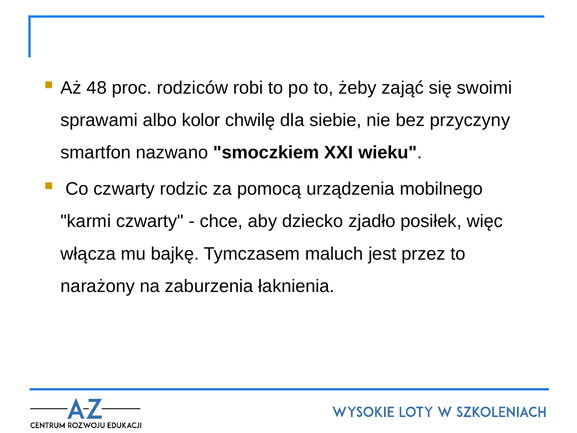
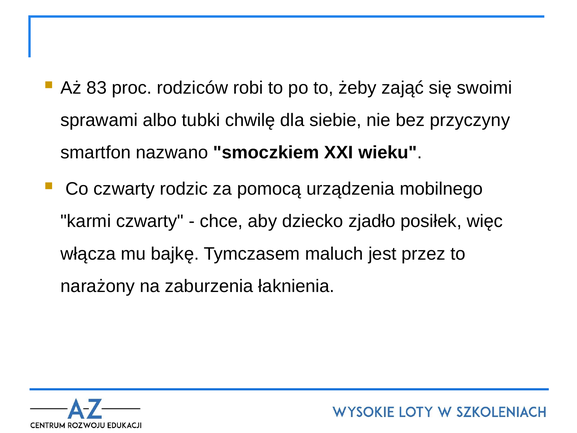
48: 48 -> 83 (97, 88)
kolor: kolor -> tubki (201, 120)
